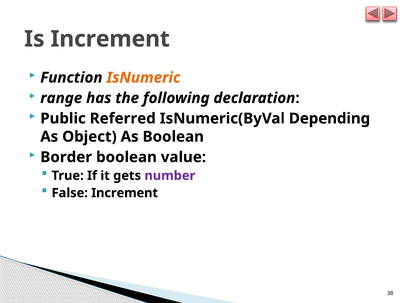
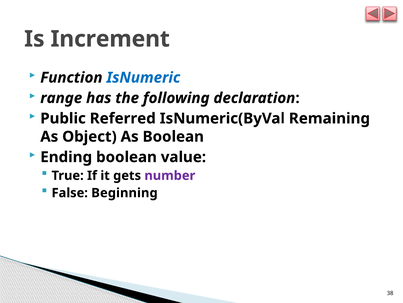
IsNumeric colour: orange -> blue (143, 77)
Depending: Depending -> Remaining (329, 118)
Border: Border -> Ending (66, 157)
False Increment: Increment -> Beginning (124, 192)
